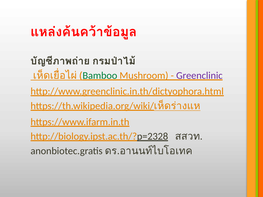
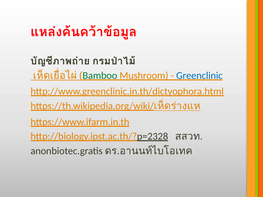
Greenclinic colour: purple -> blue (199, 76)
